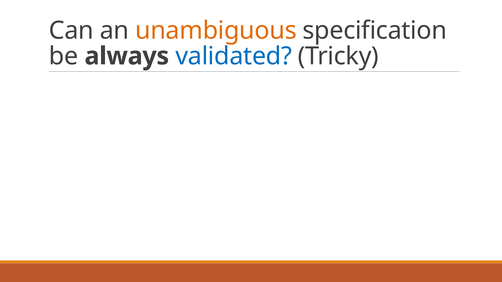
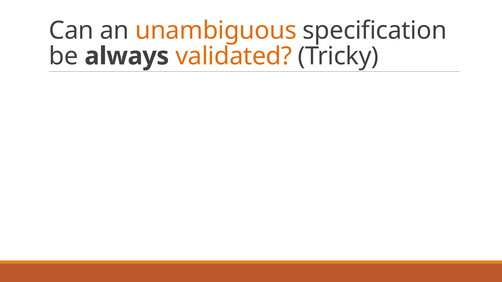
validated colour: blue -> orange (234, 56)
